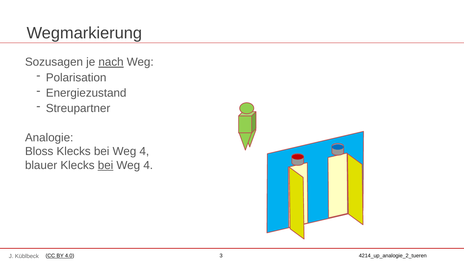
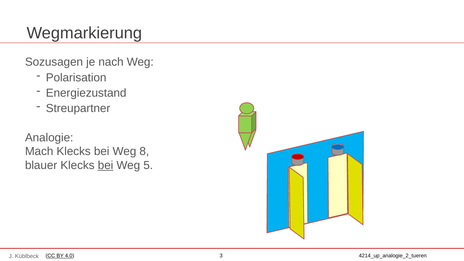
nach underline: present -> none (111, 62)
Bloss: Bloss -> Mach (39, 151)
4: 4 -> 8 (144, 151)
4: 4 -> 5 (148, 165)
